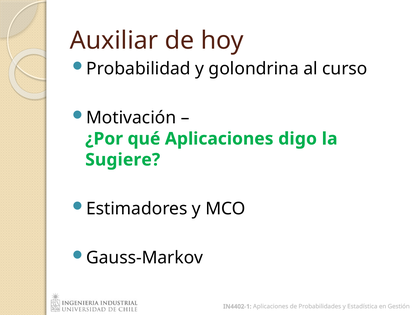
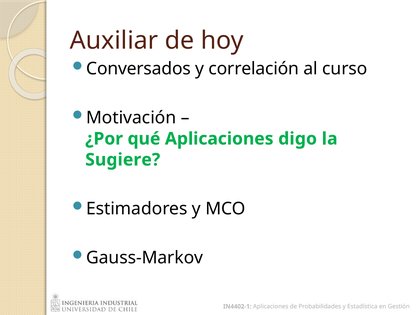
Probabilidad: Probabilidad -> Conversados (138, 69)
golondrina: golondrina -> correlación (254, 69)
